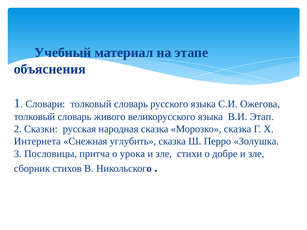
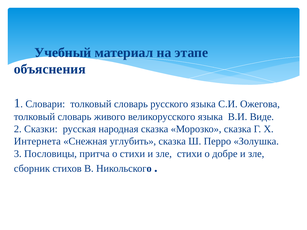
Этап: Этап -> Виде (262, 117)
о урока: урока -> стихи (132, 154)
